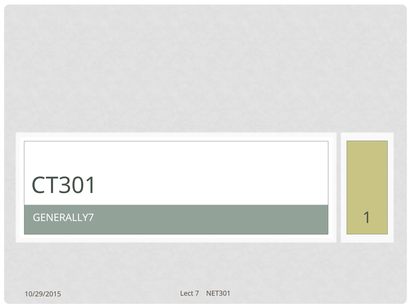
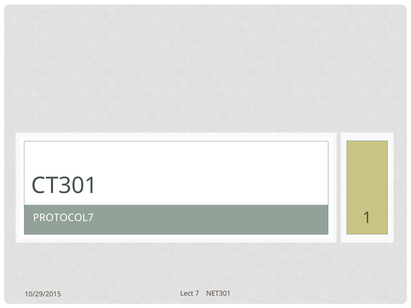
GENERALLY7: GENERALLY7 -> PROTOCOL7 (63, 218)
